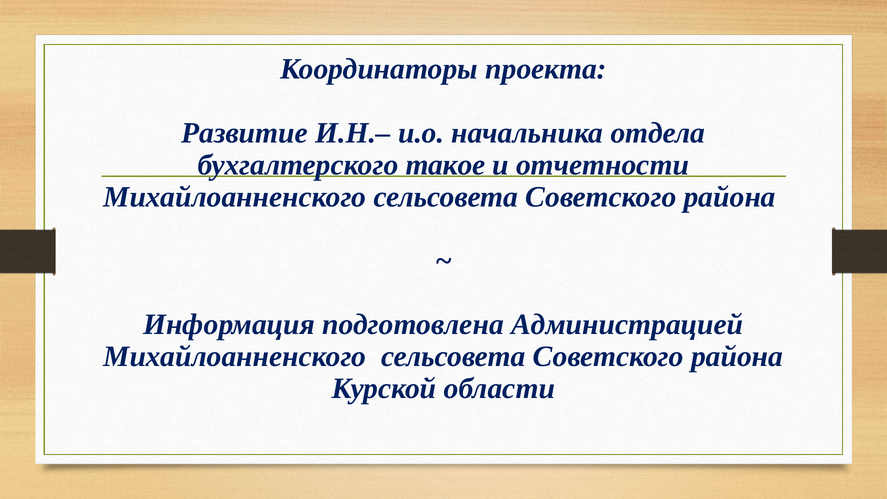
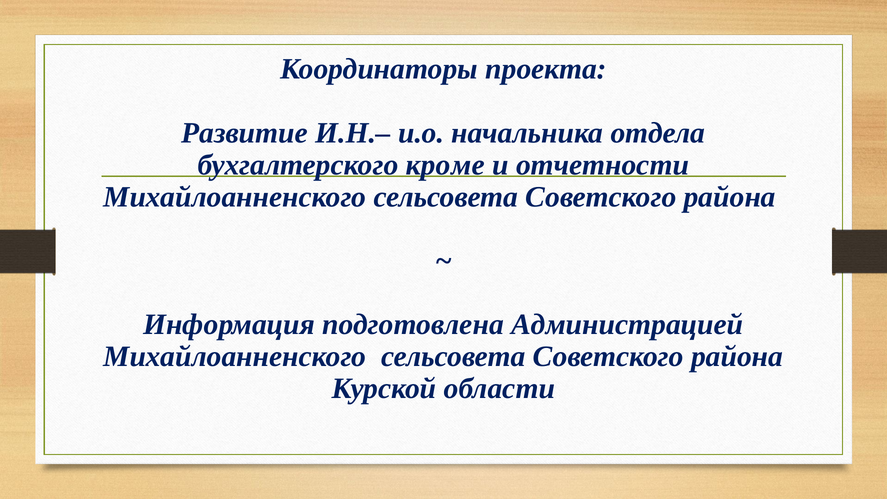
такое: такое -> кроме (445, 165)
